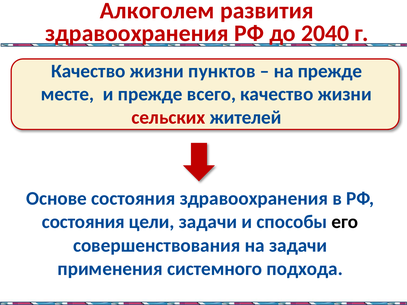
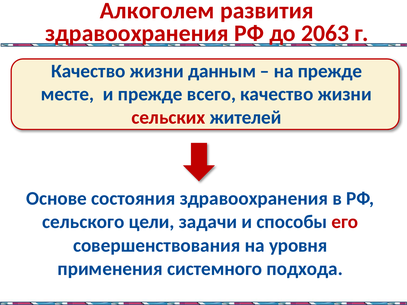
2040: 2040 -> 2063 (325, 33)
пунктов: пунктов -> данным (222, 71)
состояния: состояния -> сельского (83, 222)
его colour: black -> red (345, 222)
на задачи: задачи -> уровня (298, 246)
